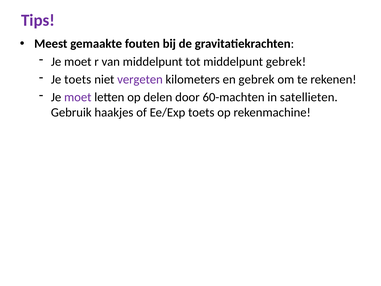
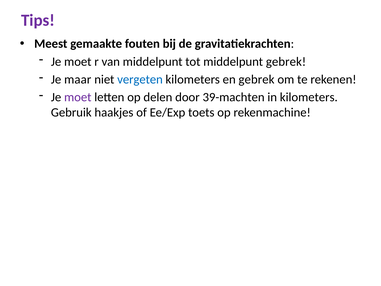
Je toets: toets -> maar (78, 79)
vergeten colour: purple -> blue (140, 79)
60-machten: 60-machten -> 39-machten (234, 97)
in satellieten: satellieten -> kilometers (309, 97)
